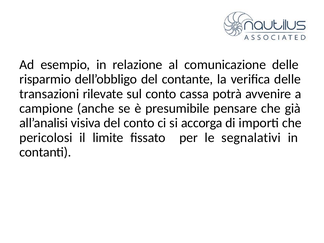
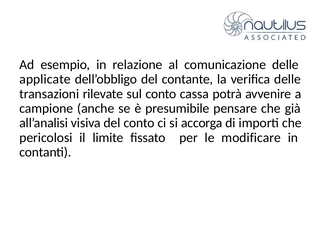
risparmio: risparmio -> applicate (45, 79)
segnalativi: segnalativi -> modificare (251, 138)
